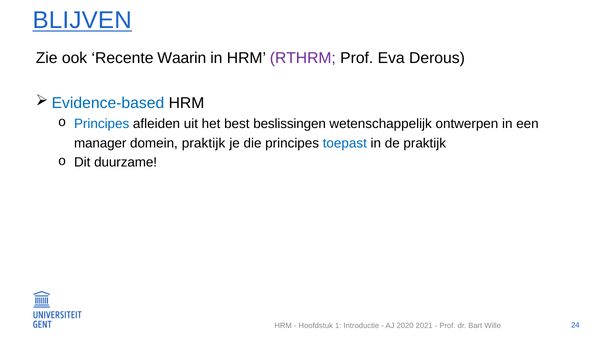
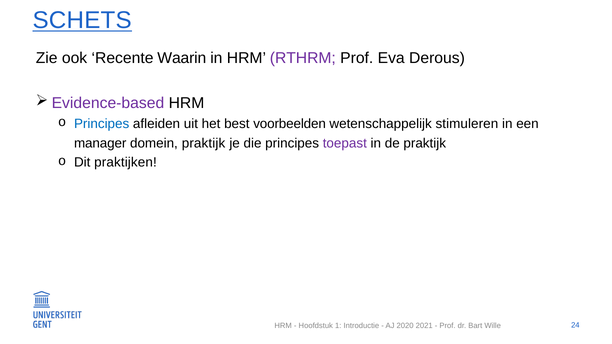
BLIJVEN: BLIJVEN -> SCHETS (82, 20)
Evidence-based colour: blue -> purple (108, 103)
beslissingen: beslissingen -> voorbeelden (290, 124)
ontwerpen: ontwerpen -> stimuleren (467, 124)
toepast colour: blue -> purple (345, 143)
duurzame: duurzame -> praktijken (126, 163)
